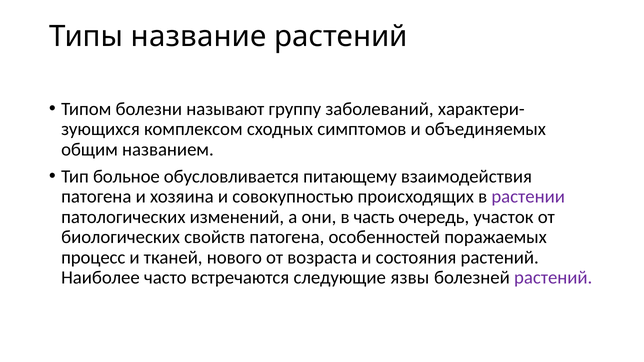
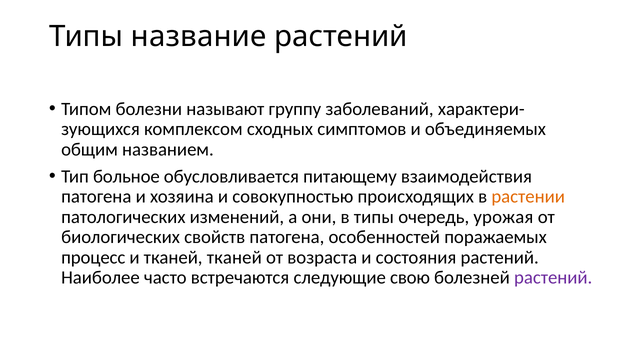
растении colour: purple -> orange (528, 197)
в часть: часть -> типы (374, 217)
участок: участок -> урожая (503, 217)
тканей нового: нового -> тканей (234, 258)
язвы: язвы -> свою (410, 278)
